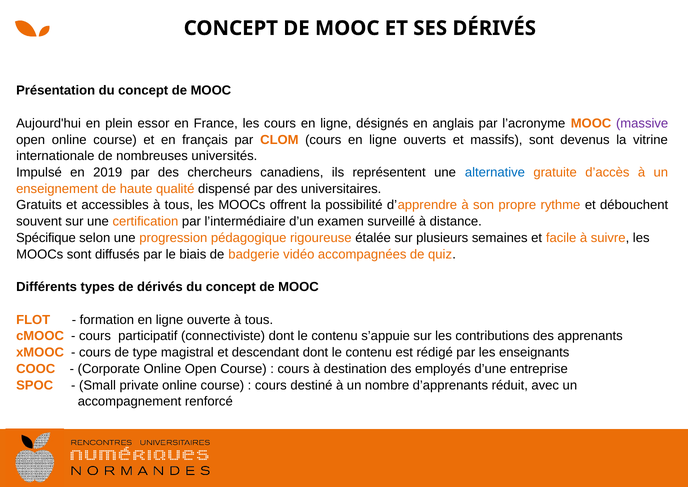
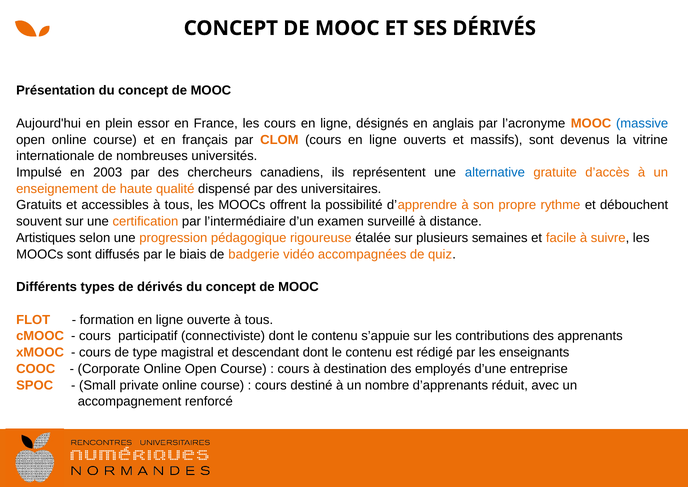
massive colour: purple -> blue (642, 123)
2019: 2019 -> 2003 (108, 172)
Spécifique: Spécifique -> Artistiques (46, 238)
